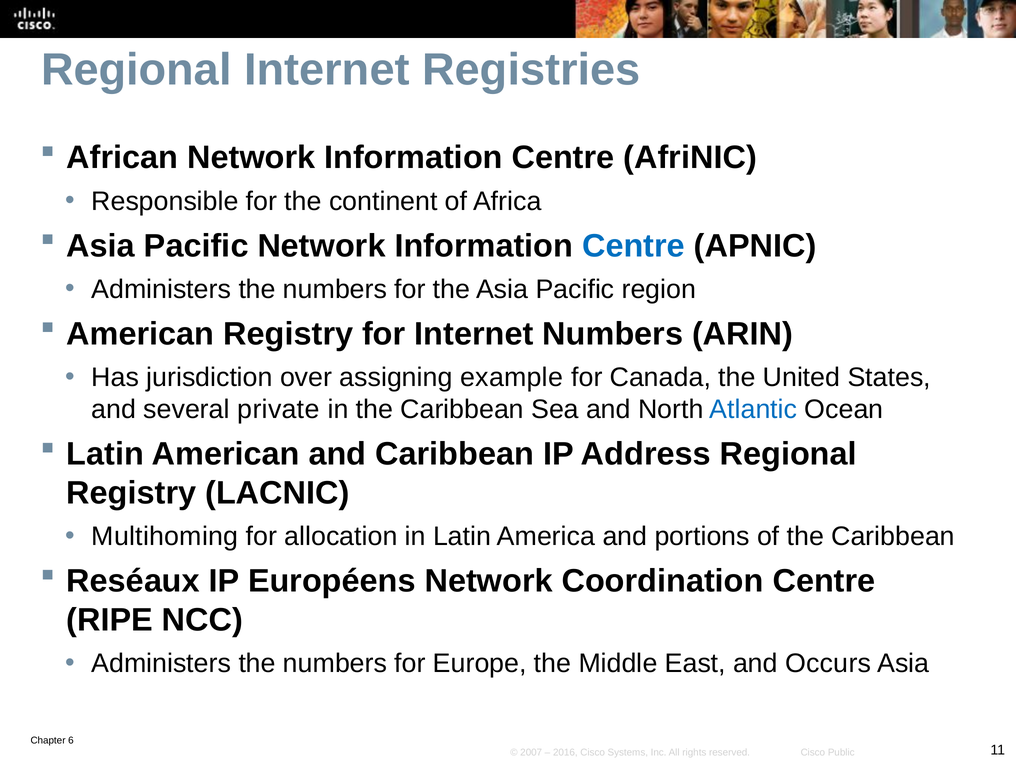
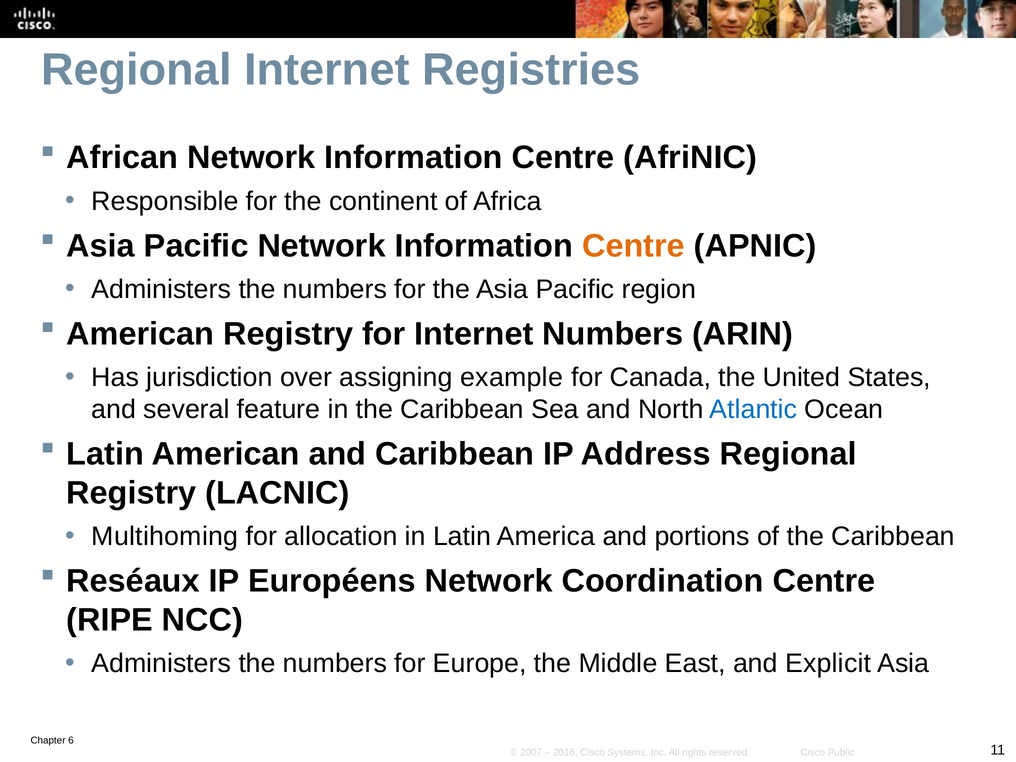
Centre colour: blue -> orange (633, 246)
private: private -> feature (279, 410)
Occurs: Occurs -> Explicit (828, 664)
